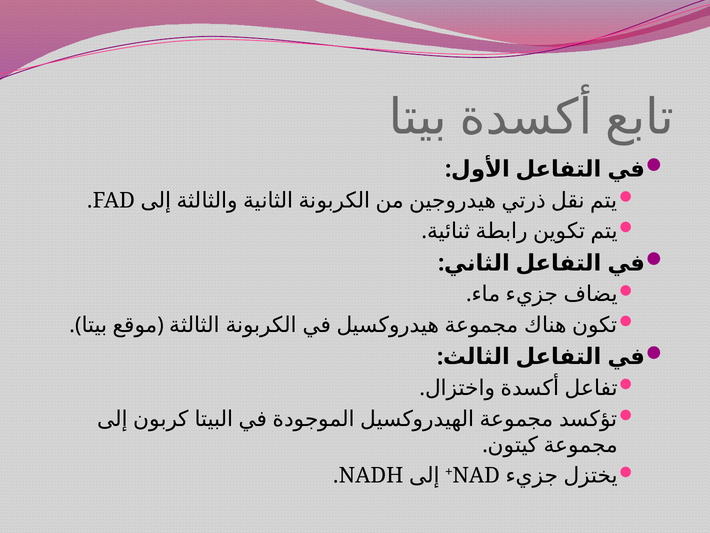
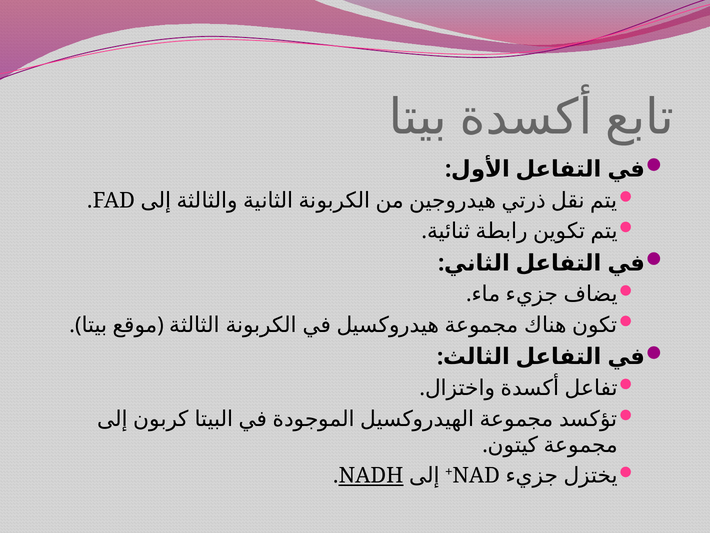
NADH underline: none -> present (371, 475)
